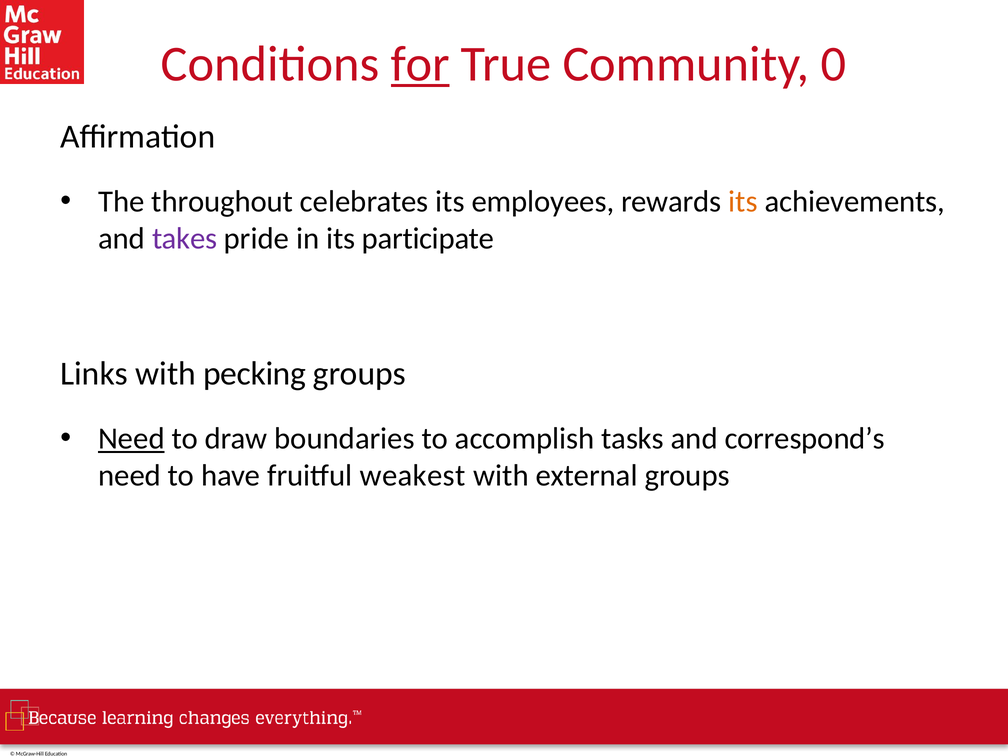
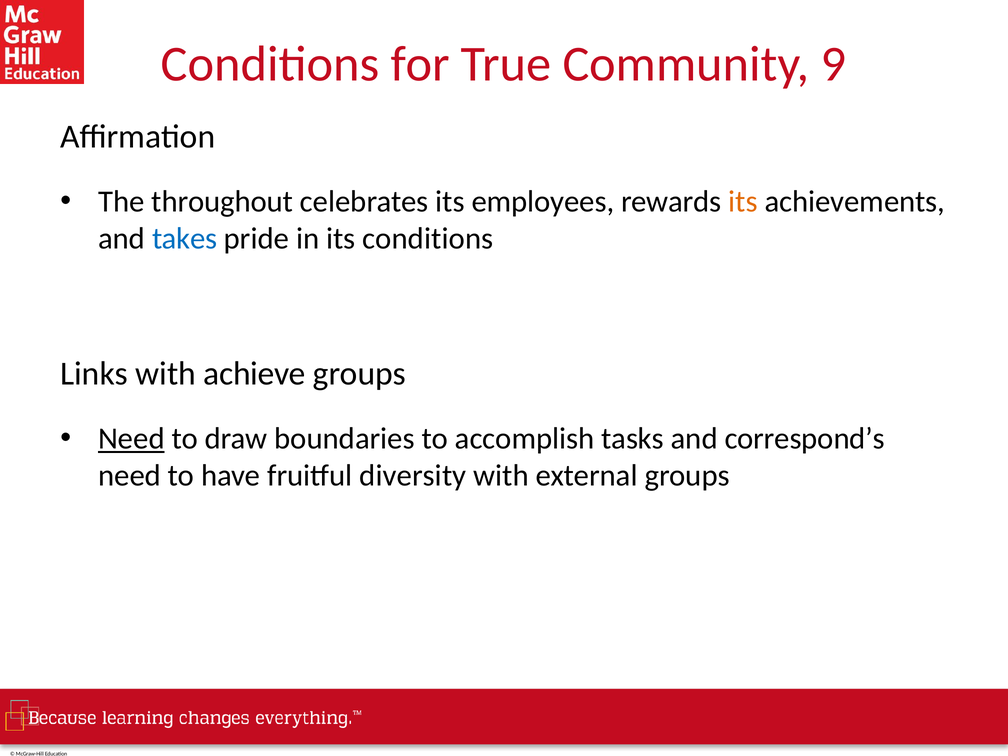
for underline: present -> none (420, 64)
0: 0 -> 9 (834, 64)
takes colour: purple -> blue (185, 239)
its participate: participate -> conditions (428, 239)
pecking: pecking -> achieve (255, 374)
weakest: weakest -> diversity (413, 476)
